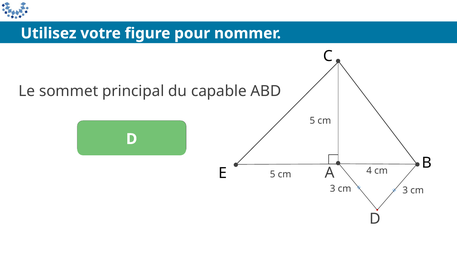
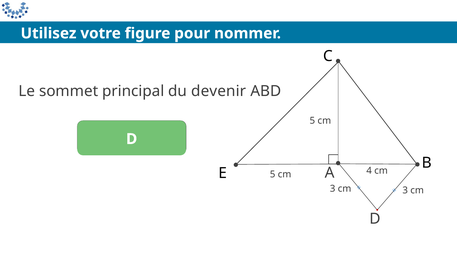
capable: capable -> devenir (219, 91)
